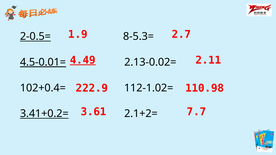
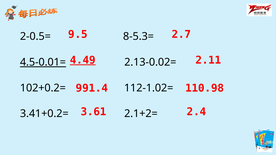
1.9: 1.9 -> 9.5 (78, 34)
2-0.5= underline: present -> none (35, 37)
222.9: 222.9 -> 991.4 (92, 88)
102+0.4=: 102+0.4= -> 102+0.2= (43, 88)
7.7: 7.7 -> 2.4 (196, 112)
3.41+0.2= underline: present -> none (44, 114)
